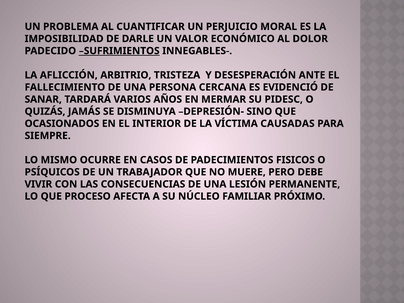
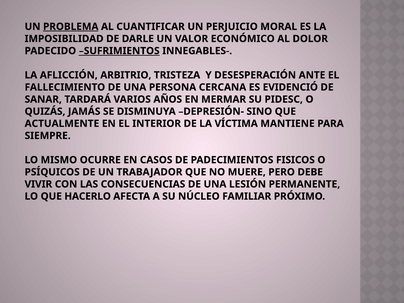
PROBLEMA underline: none -> present (71, 27)
OCASIONADOS: OCASIONADOS -> ACTUALMENTE (62, 124)
CAUSADAS: CAUSADAS -> MANTIENE (288, 124)
PROCESO: PROCESO -> HACERLO (88, 196)
